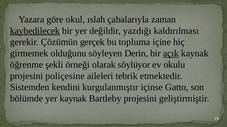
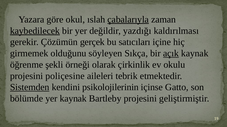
çabalarıyla underline: none -> present (128, 20)
topluma: topluma -> satıcıları (135, 42)
Derin: Derin -> Sıkça (136, 54)
söylüyor: söylüyor -> çirkinlik (134, 65)
Sistemden underline: none -> present (30, 88)
kurgulanmıştır: kurgulanmıştır -> psikolojilerinin (110, 88)
